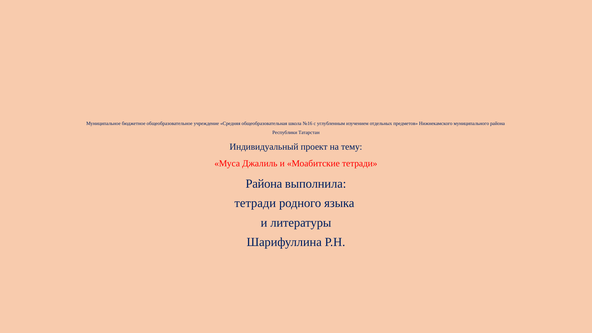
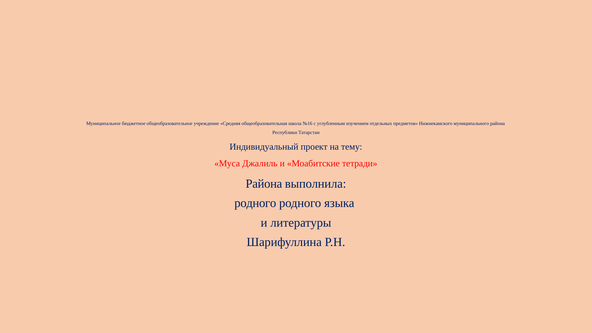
тетради: тетради -> родного (255, 203)
